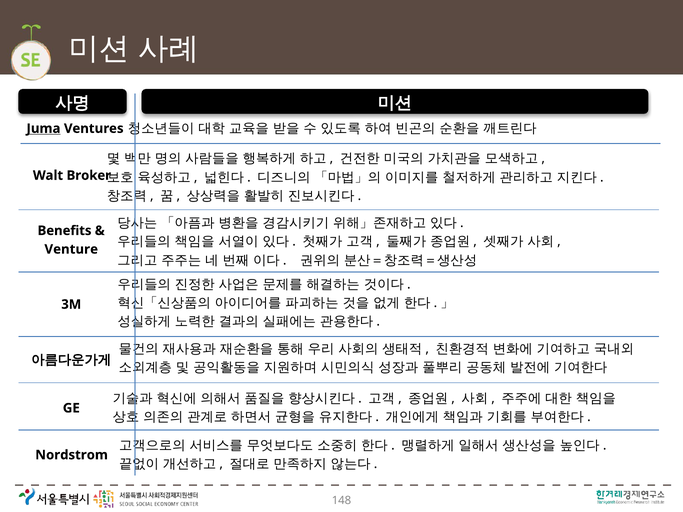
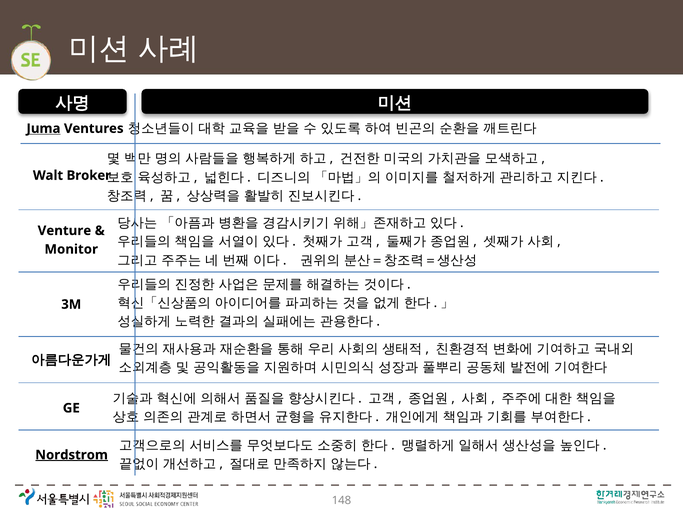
Benefits: Benefits -> Venture (64, 231)
Venture: Venture -> Monitor (71, 249)
Nordstrom underline: none -> present (72, 455)
